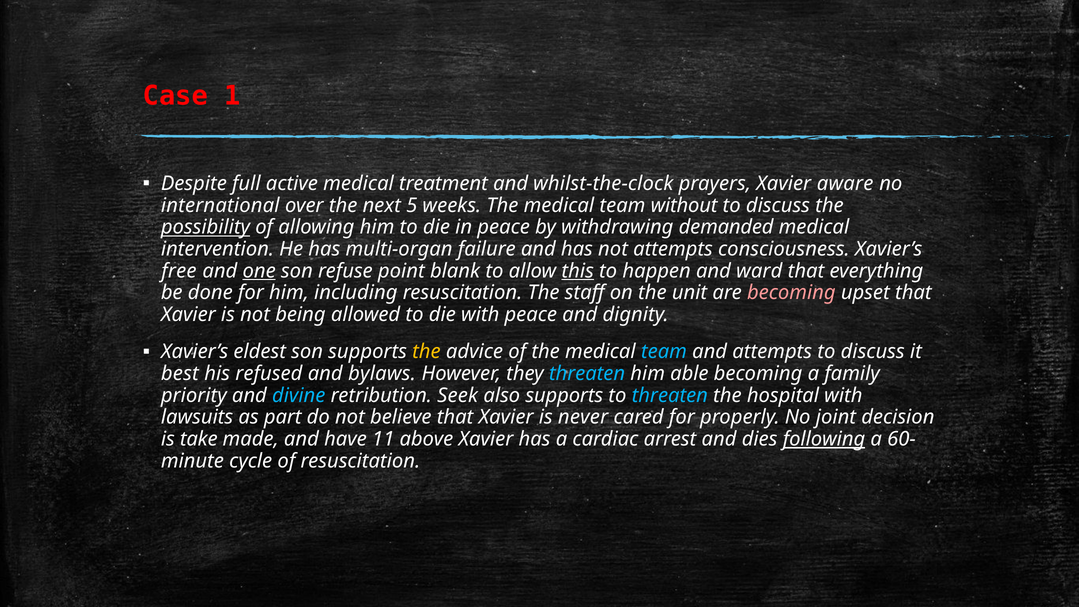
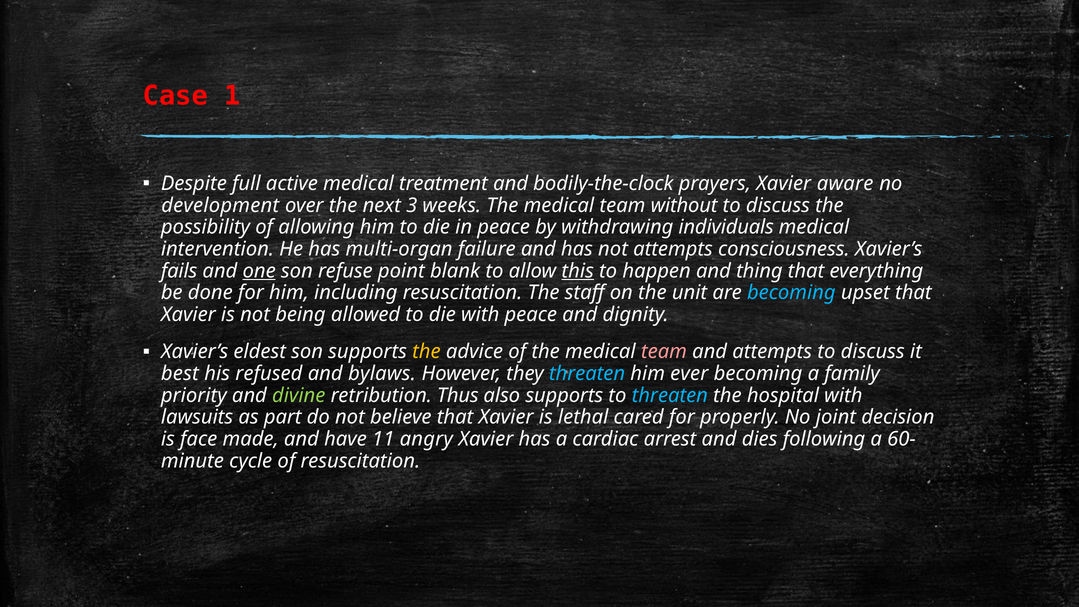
whilst-the-clock: whilst-the-clock -> bodily-the-clock (603, 183)
international: international -> development (220, 205)
5: 5 -> 3 (412, 205)
possibility underline: present -> none (205, 227)
demanded: demanded -> individuals (726, 227)
free: free -> fails (179, 271)
ward: ward -> thing (759, 271)
becoming colour: pink -> light blue (791, 293)
team colour: light blue -> pink (664, 352)
able: able -> ever (689, 373)
divine colour: light blue -> light green (299, 395)
Seek: Seek -> Thus (458, 395)
never: never -> lethal (583, 417)
take: take -> face (199, 439)
above: above -> angry (426, 439)
following underline: present -> none (824, 439)
